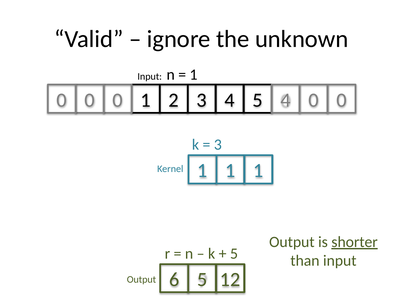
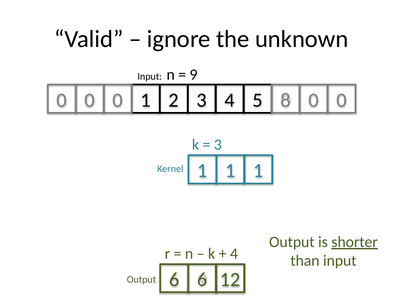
1: 1 -> 9 (194, 75)
0 4: 4 -> 8 (286, 100)
5: 5 -> 4 (234, 254)
6 5: 5 -> 6 (202, 280)
